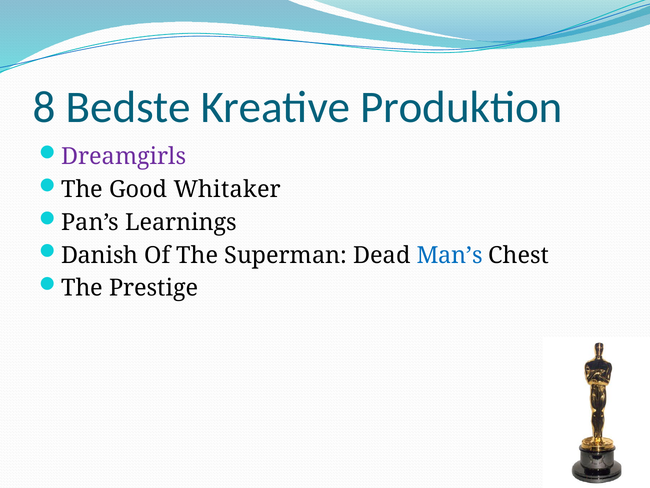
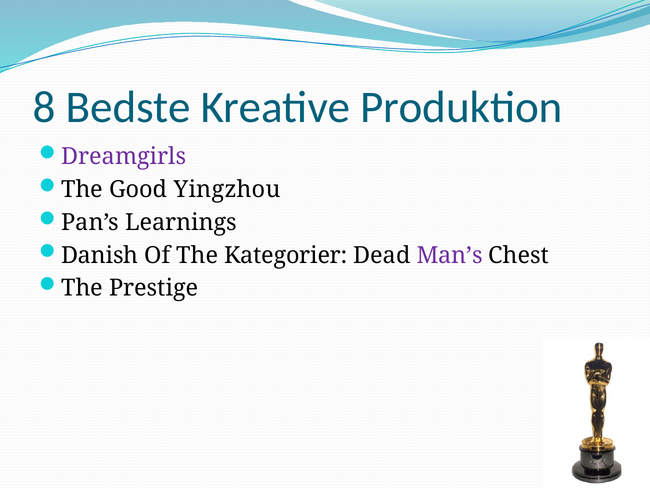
Whitaker: Whitaker -> Yingzhou (227, 189)
Superman: Superman -> Kategorier (286, 255)
Man’s colour: blue -> purple (450, 255)
